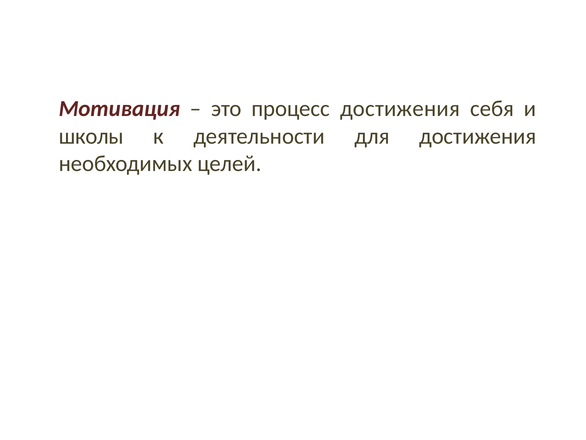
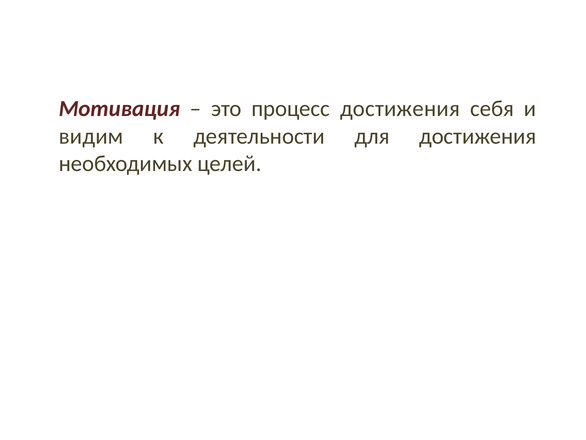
школы: школы -> видим (91, 136)
